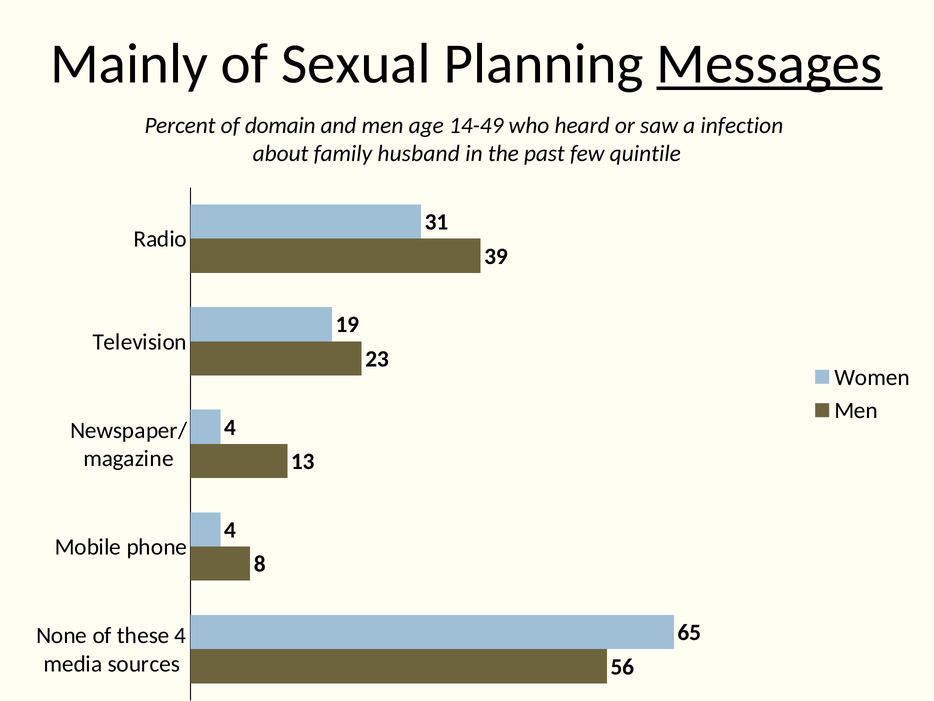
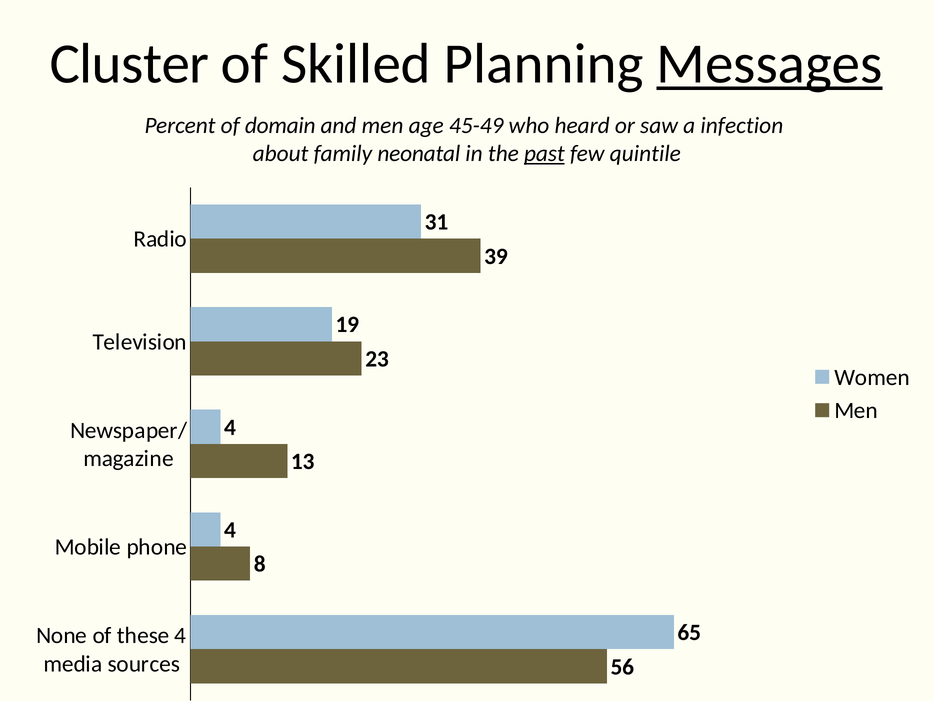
Mainly: Mainly -> Cluster (129, 64)
Sexual: Sexual -> Skilled (356, 64)
14-49: 14-49 -> 45-49 (476, 125)
husband: husband -> neonatal (419, 154)
past underline: none -> present (544, 154)
